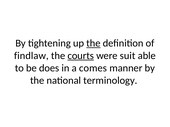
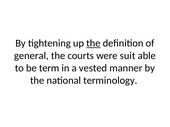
findlaw: findlaw -> general (31, 56)
courts underline: present -> none (81, 56)
does: does -> term (49, 68)
comes: comes -> vested (93, 68)
